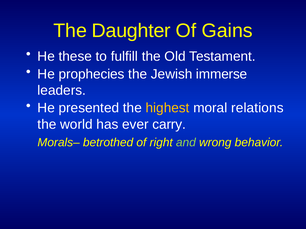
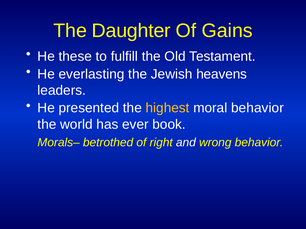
prophecies: prophecies -> everlasting (92, 74)
immerse: immerse -> heavens (222, 74)
moral relations: relations -> behavior (257, 108)
carry: carry -> book (169, 125)
and colour: light green -> white (186, 143)
